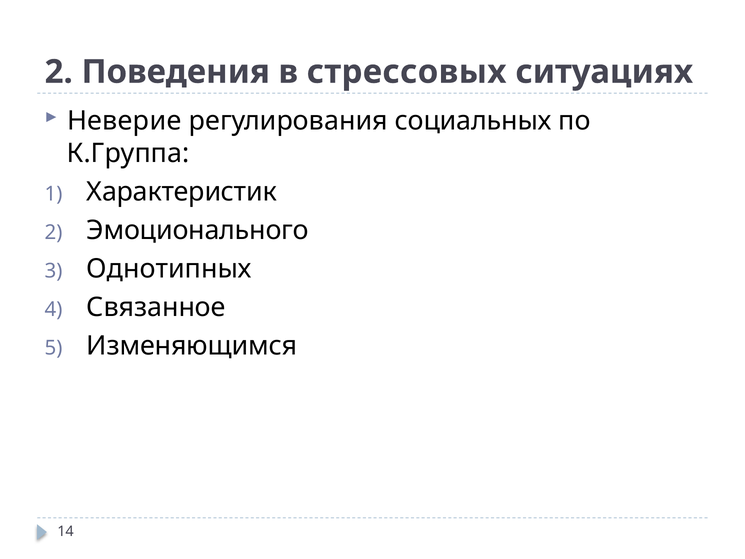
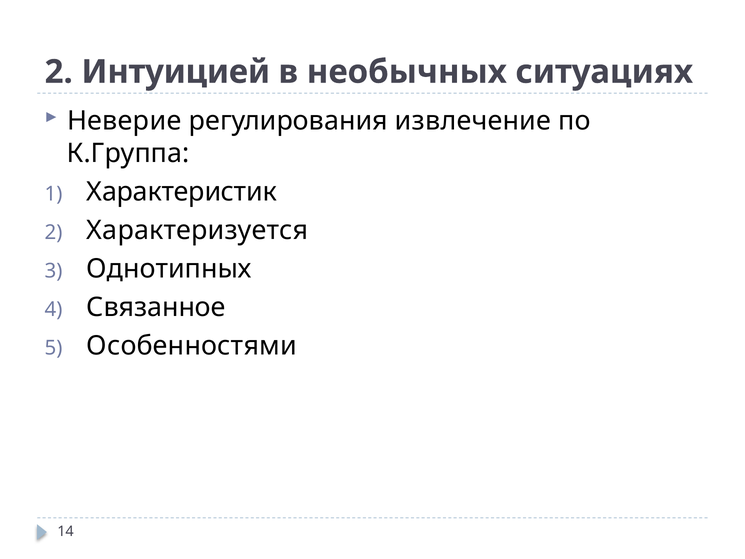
Поведения: Поведения -> Интуицией (176, 72)
стрессовых: стрессовых -> необычных (407, 72)
социальных: социальных -> извлечение (473, 121)
Эмоционального: Эмоционального -> Характеризуется (197, 230)
Изменяющимся: Изменяющимся -> Особенностями (192, 346)
